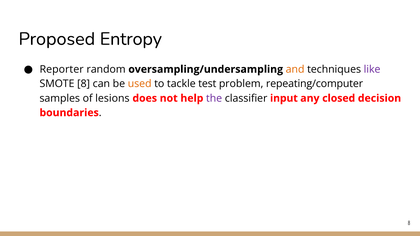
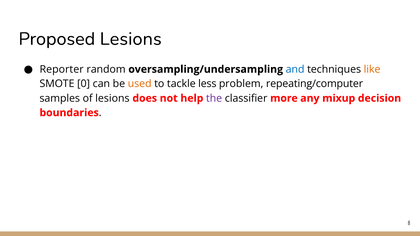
Proposed Entropy: Entropy -> Lesions (131, 39)
and colour: orange -> blue (295, 69)
like colour: purple -> orange (372, 69)
SMOTE 8: 8 -> 0 (84, 84)
test: test -> less (207, 84)
input: input -> more (284, 98)
closed: closed -> mixup (339, 98)
